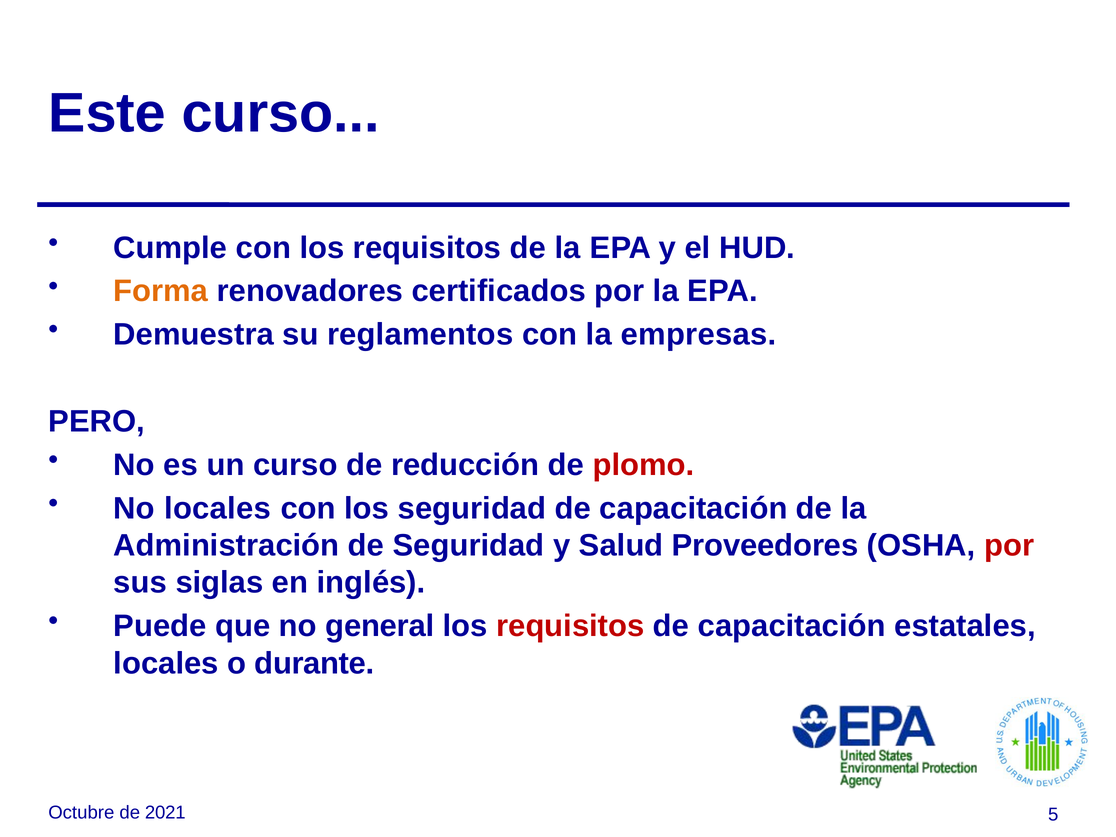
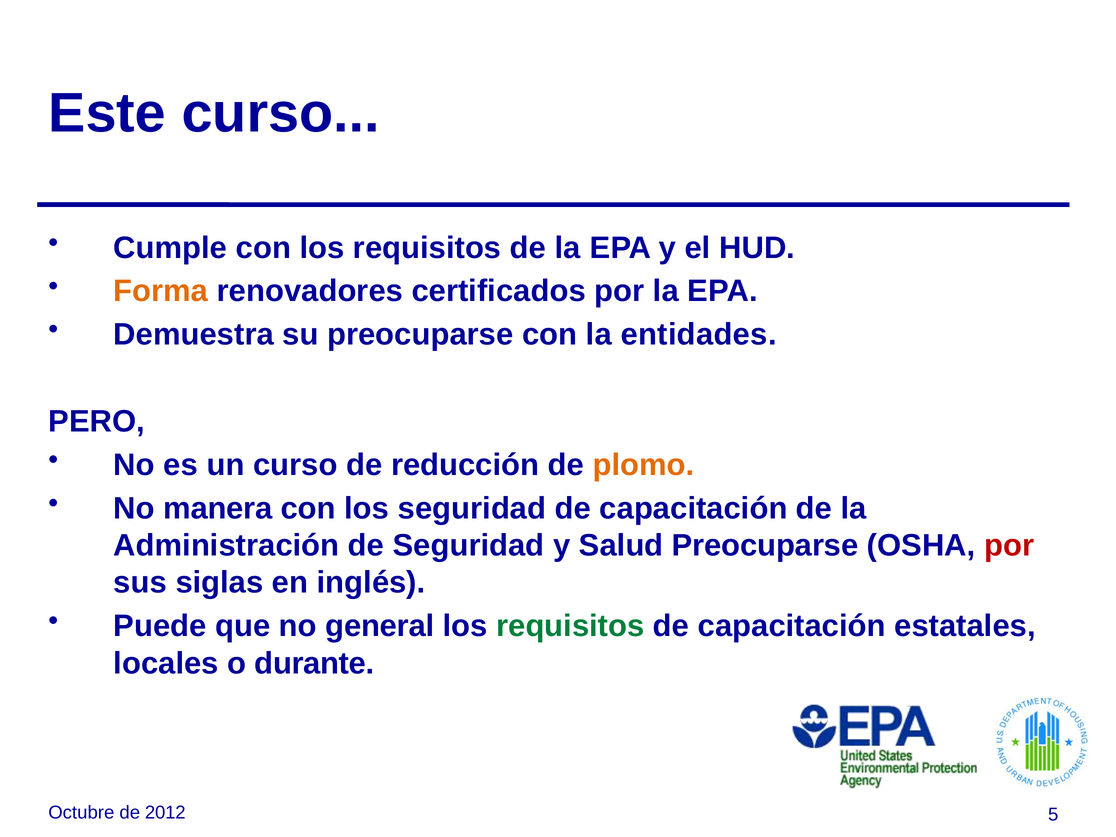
su reglamentos: reglamentos -> preocuparse (420, 335)
empresas: empresas -> entidades (699, 335)
plomo colour: red -> orange (643, 465)
No locales: locales -> manera (218, 508)
Salud Proveedores: Proveedores -> Preocuparse (765, 545)
requisitos colour: red -> green (570, 626)
2021: 2021 -> 2012 (165, 813)
